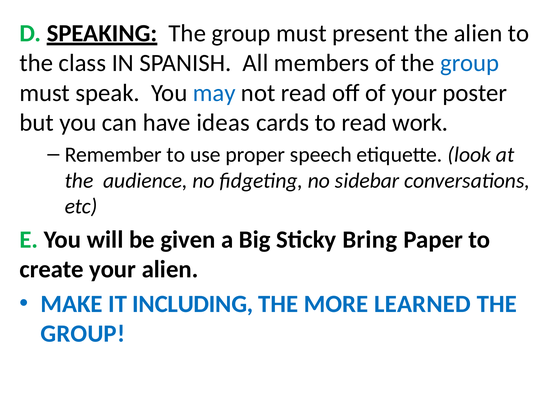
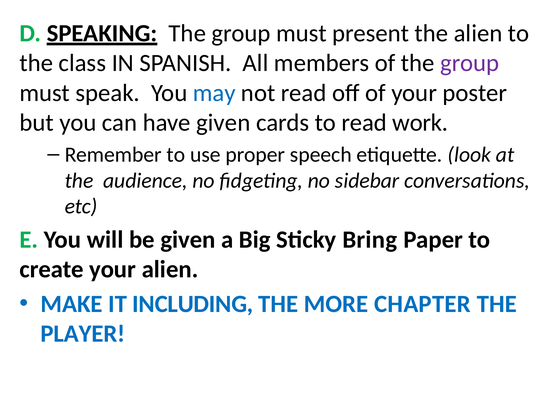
group colour: blue -> purple (470, 63)
have ideas: ideas -> given (223, 123)
LEARNED: LEARNED -> CHAPTER (422, 304)
GROUP: GROUP -> PLAYER (83, 334)
